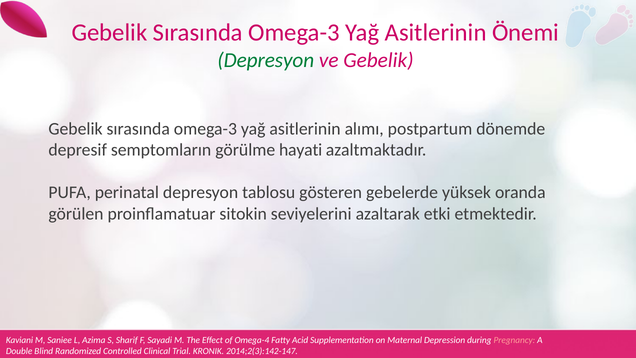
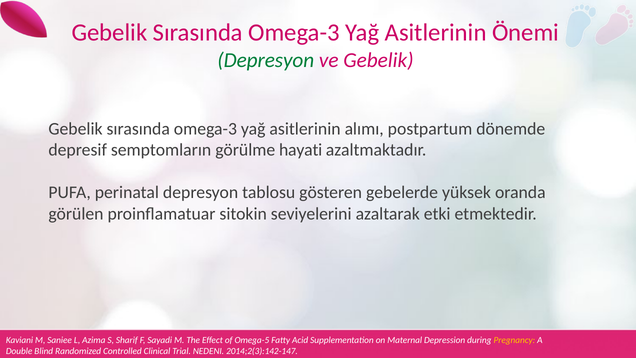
Omega-4: Omega-4 -> Omega-5 (252, 340)
Pregnancy colour: pink -> yellow (514, 340)
KRONIK: KRONIK -> NEDENI (209, 351)
